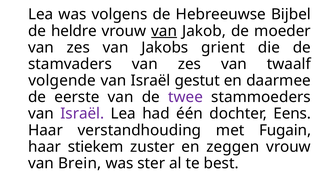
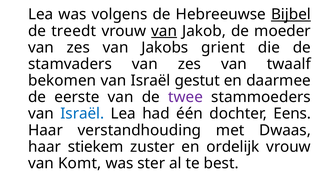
Bijbel underline: none -> present (291, 14)
heldre: heldre -> treedt (74, 31)
volgende: volgende -> bekomen (62, 81)
Israël colour: purple -> blue (82, 114)
Fugain: Fugain -> Dwaas (285, 130)
zeggen: zeggen -> ordelijk (233, 147)
Brein: Brein -> Komt (80, 163)
